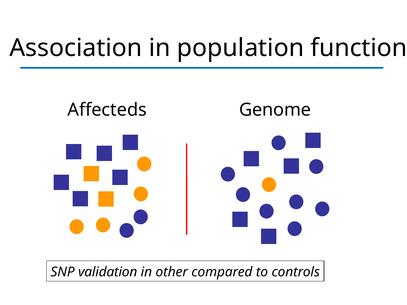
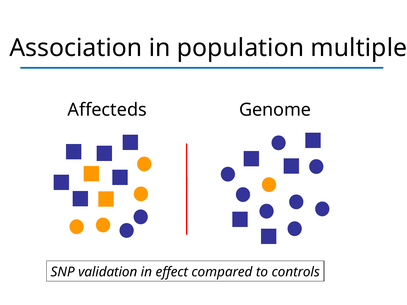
function: function -> multiple (359, 48)
other: other -> effect (172, 272)
